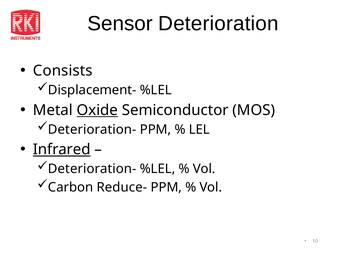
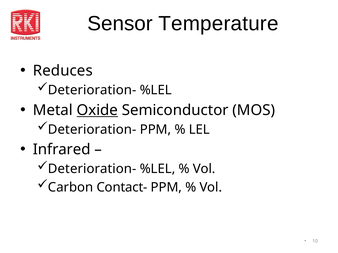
Deterioration: Deterioration -> Temperature (218, 24)
Consists: Consists -> Reduces (63, 71)
Displacement-: Displacement- -> Deterioration- (92, 90)
Infrared underline: present -> none (62, 150)
Reduce-: Reduce- -> Contact- (122, 188)
